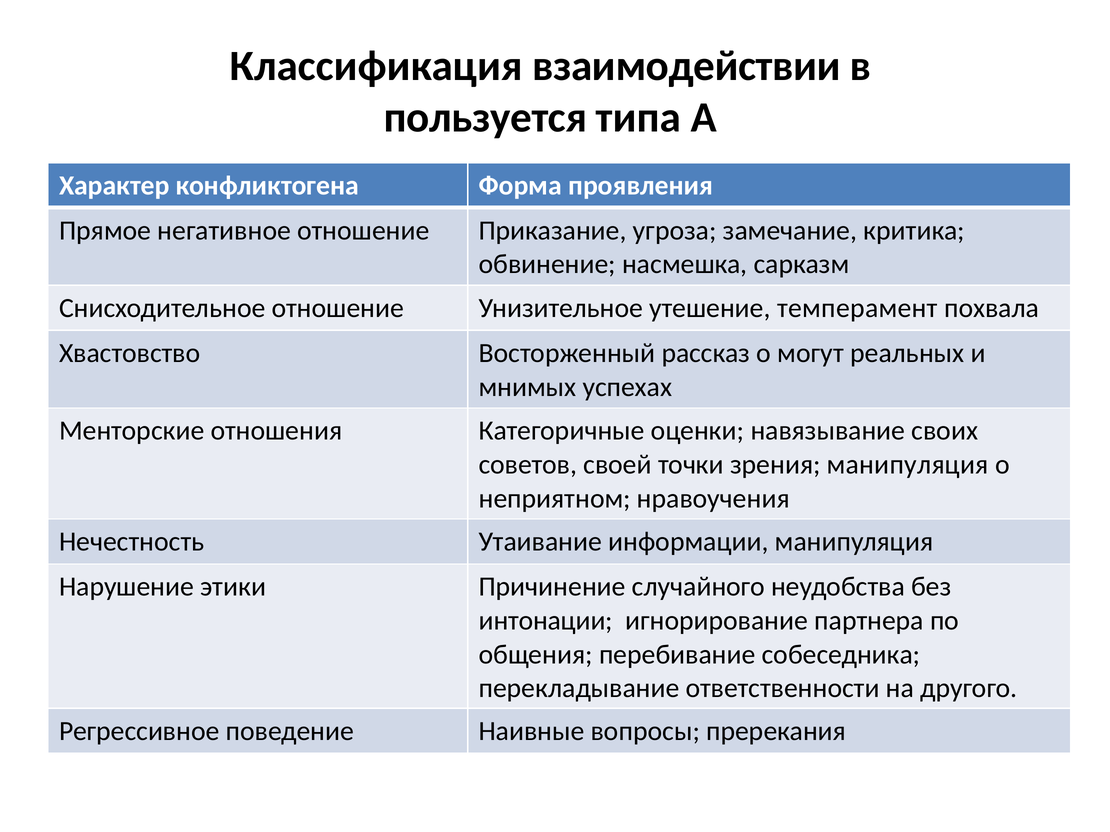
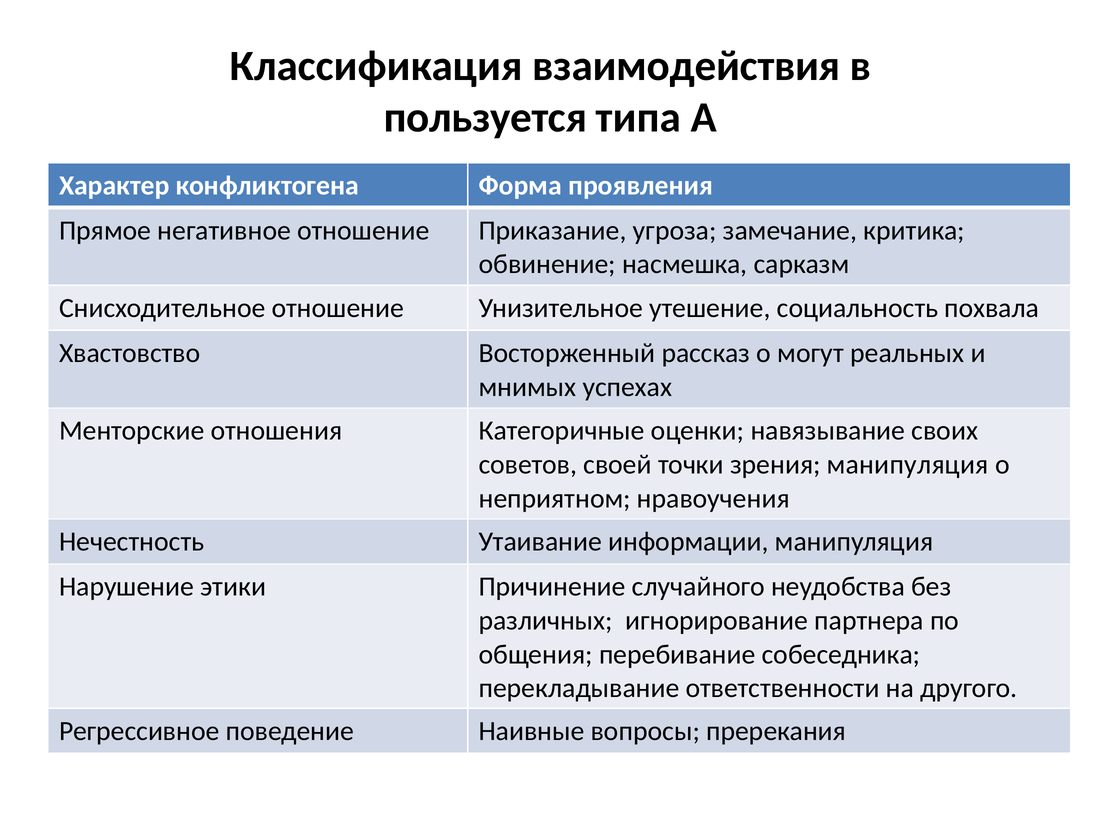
взаимодействии: взаимодействии -> взаимодействия (686, 66)
темперамент: темперамент -> социальность (858, 308)
интонации: интонации -> различных (546, 621)
